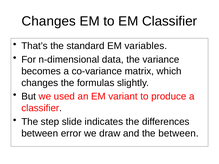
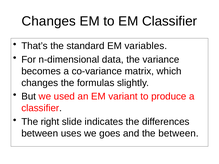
step: step -> right (50, 122)
error: error -> uses (71, 134)
draw: draw -> goes (110, 134)
